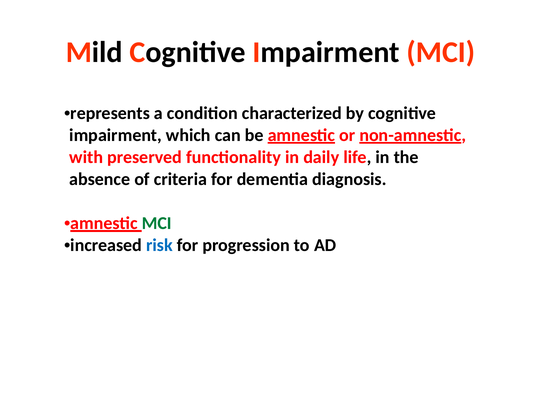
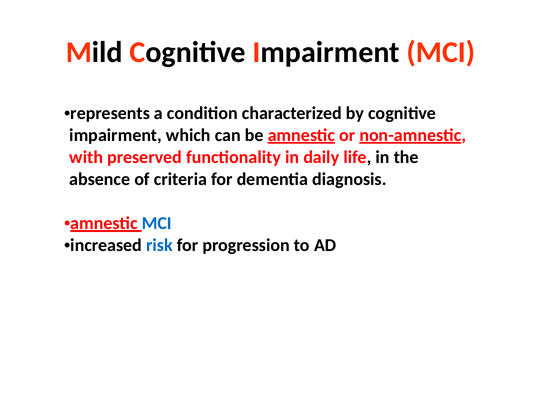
MCI colour: green -> blue (157, 223)
